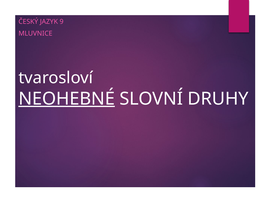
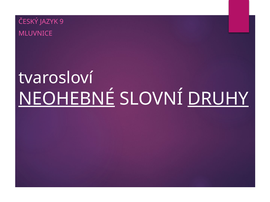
DRUHY underline: none -> present (218, 99)
